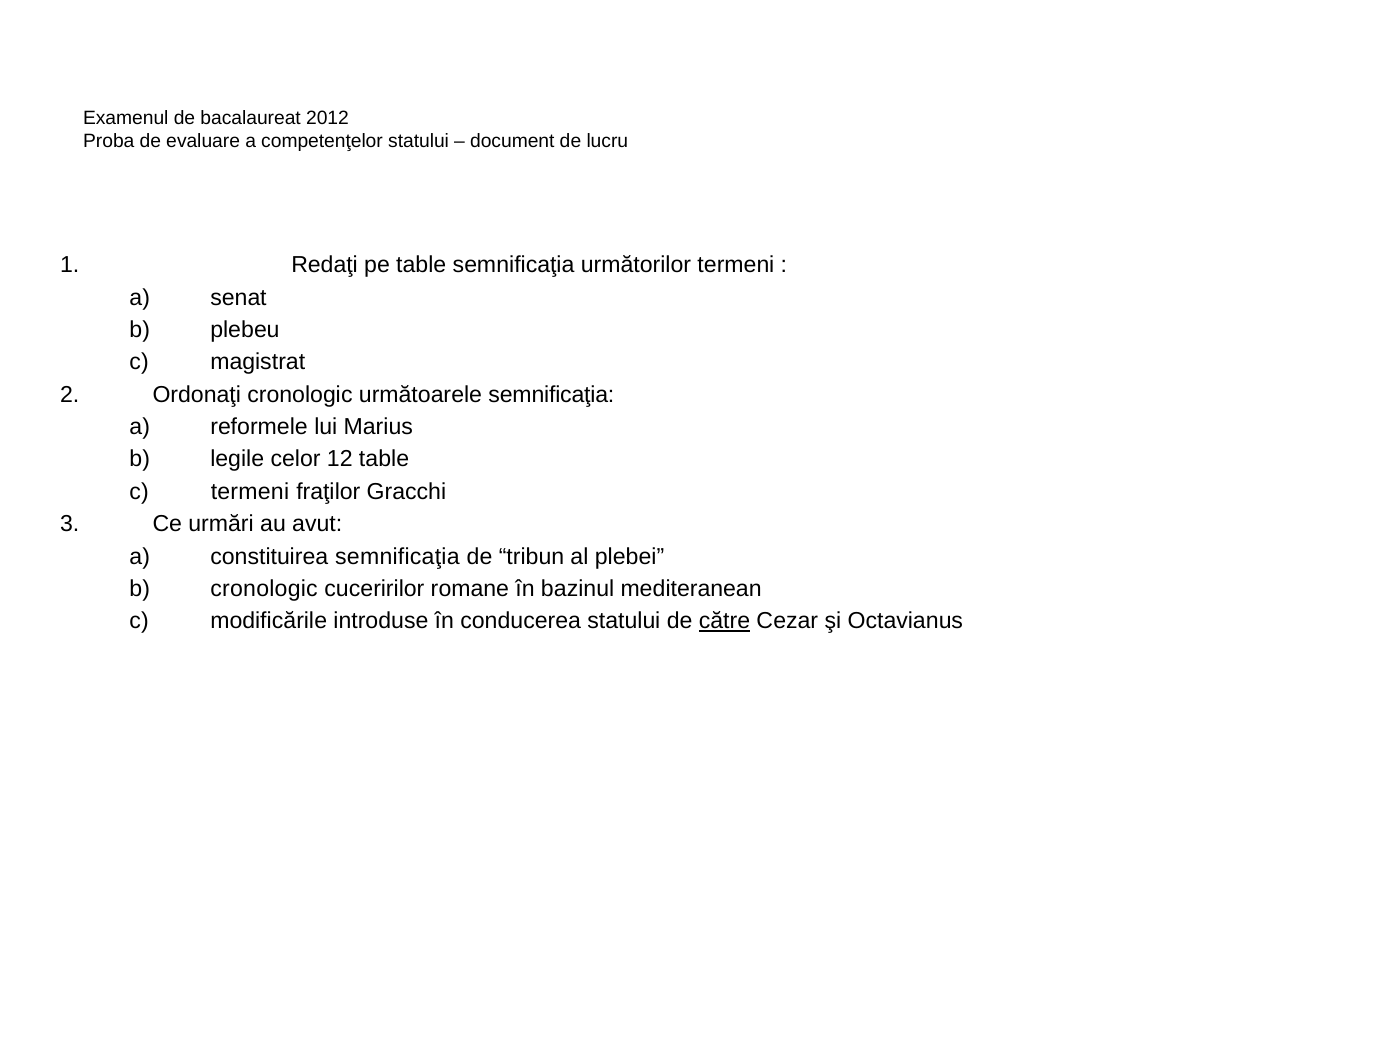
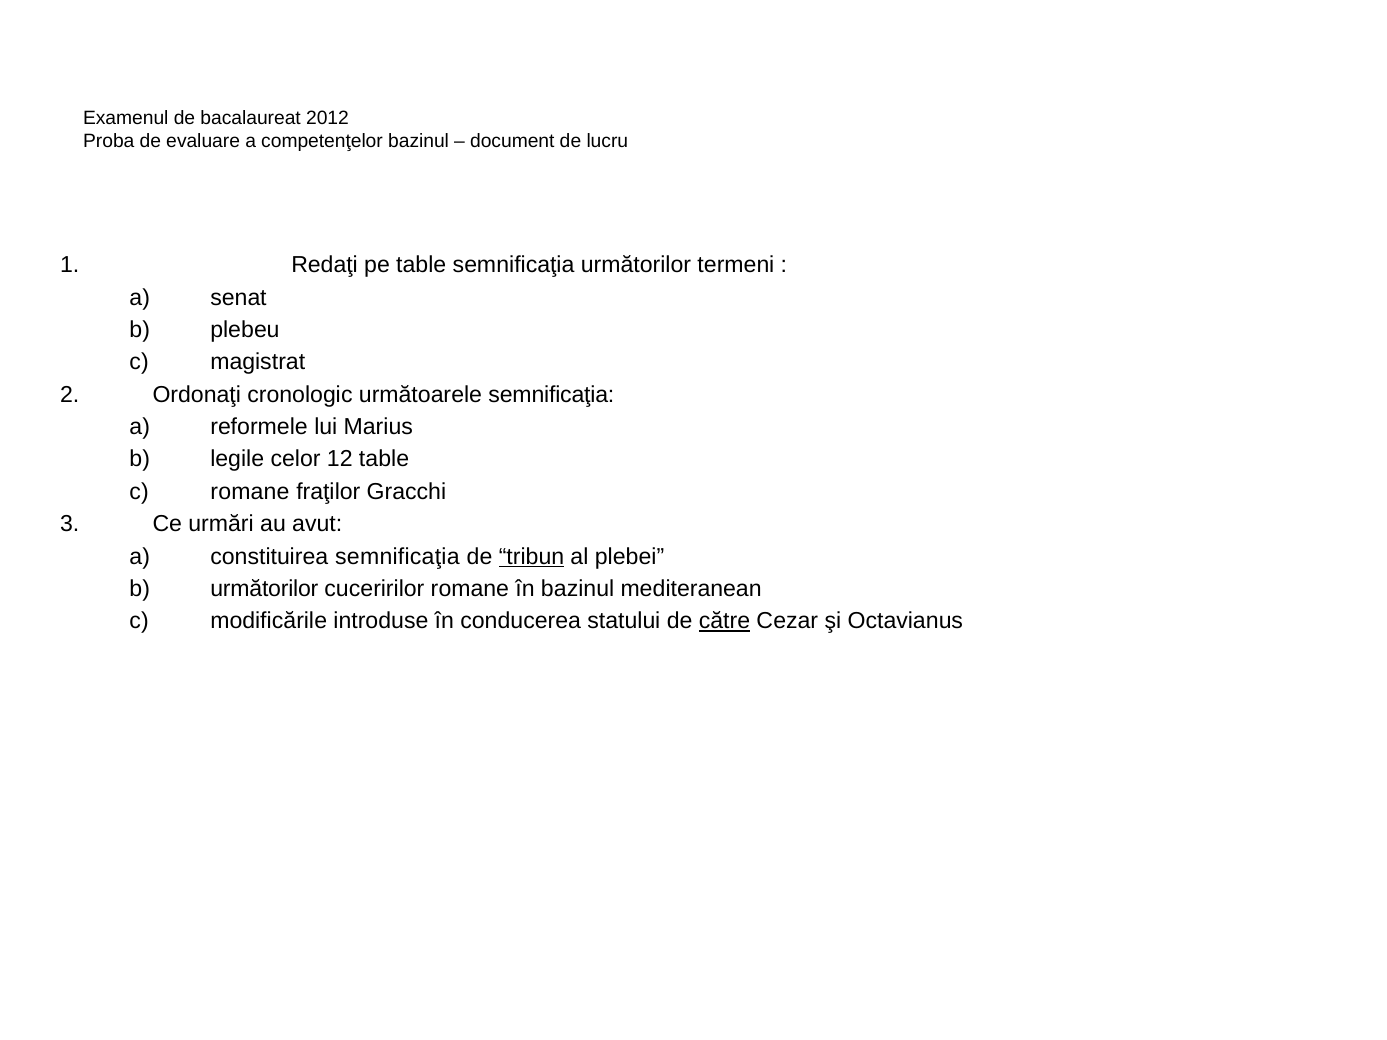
competenţelor statului: statului -> bazinul (419, 141)
termeni: termeni -> romane (250, 492)
tribun underline: none -> present (532, 557)
cronologic: cronologic -> următorilor (264, 589)
